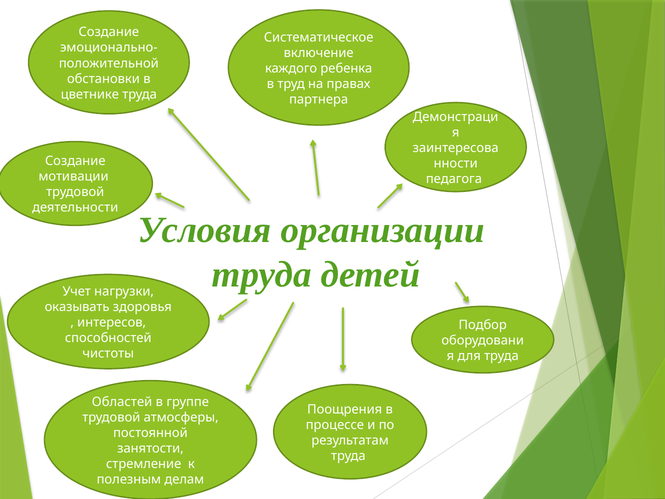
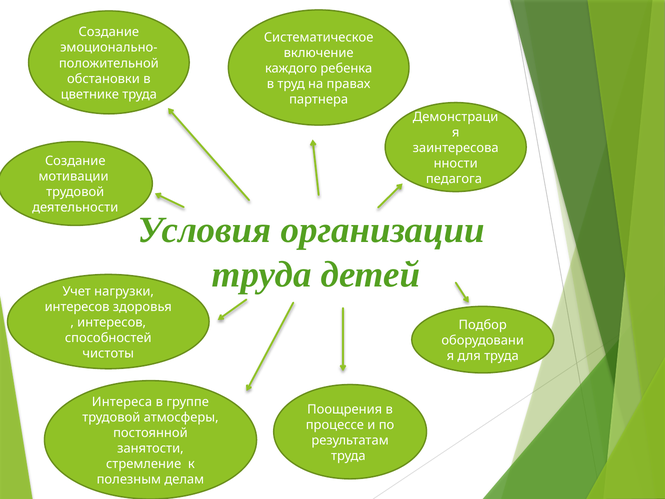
оказывать: оказывать -> интересов (77, 307)
Областей: Областей -> Интереса (122, 402)
